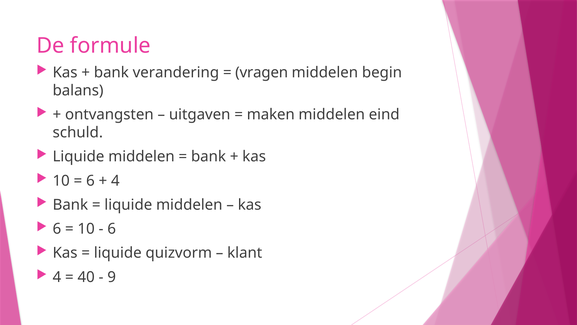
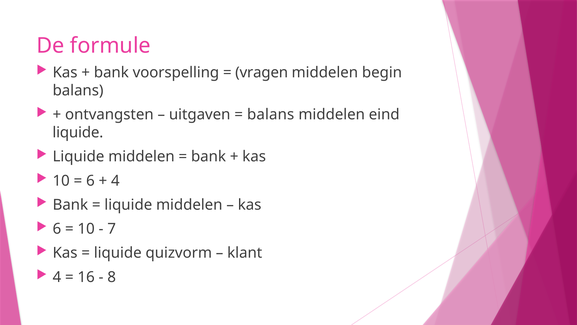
verandering: verandering -> voorspelling (176, 72)
maken: maken -> balans (271, 114)
schuld: schuld -> liquide (78, 132)
6: 6 -> 7 (112, 229)
40: 40 -> 16 (86, 277)
9: 9 -> 8 (112, 277)
